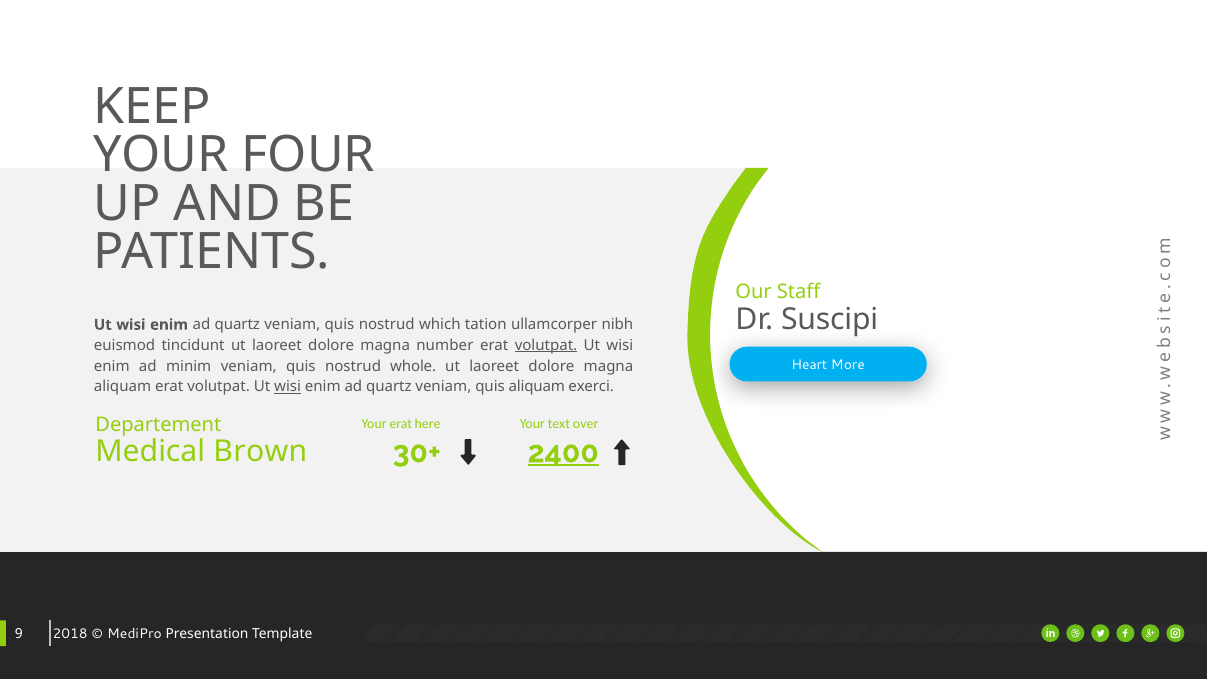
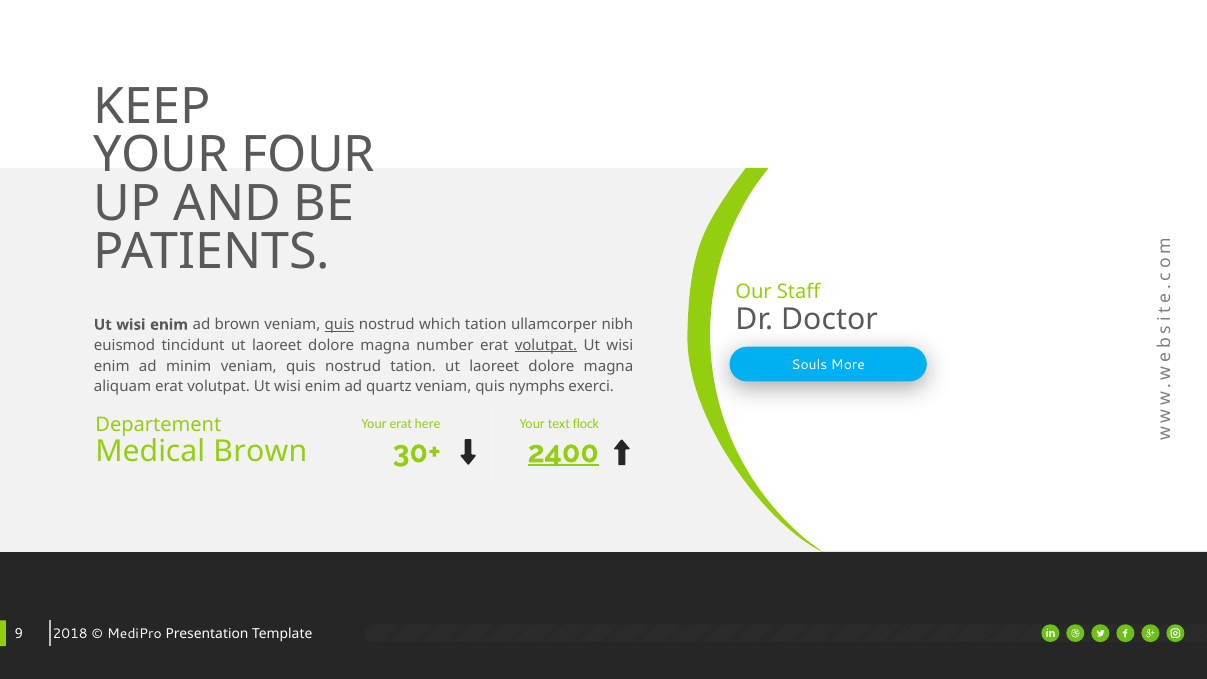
Suscipi: Suscipi -> Doctor (829, 319)
quartz: quartz -> brown (237, 325)
quis underline: none -> present (340, 325)
Heart: Heart -> Souls (809, 365)
nostrud whole: whole -> tation (413, 366)
wisi underline: present -> none (288, 387)
quis aliquam: aliquam -> nymphs (537, 387)
over: over -> flock (586, 424)
